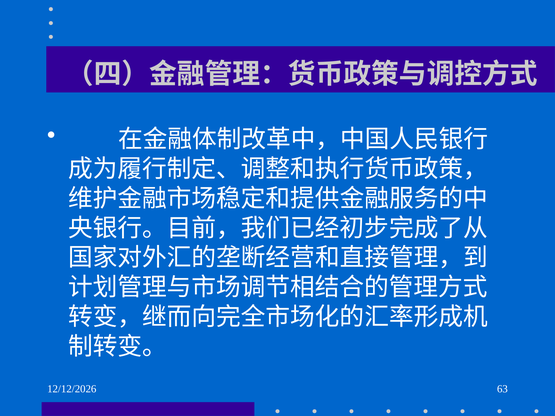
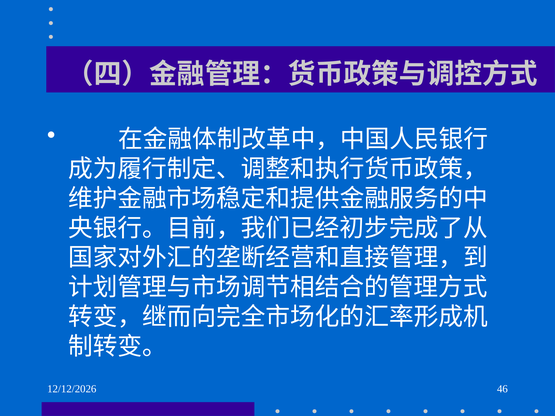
63: 63 -> 46 (502, 389)
